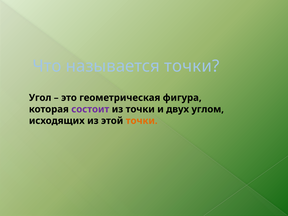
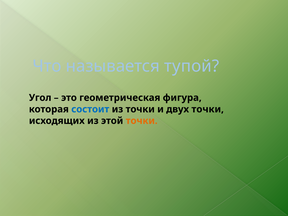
называется точки: точки -> тупой (192, 66)
состоит colour: purple -> blue (90, 109)
двух углом: углом -> точки (208, 109)
